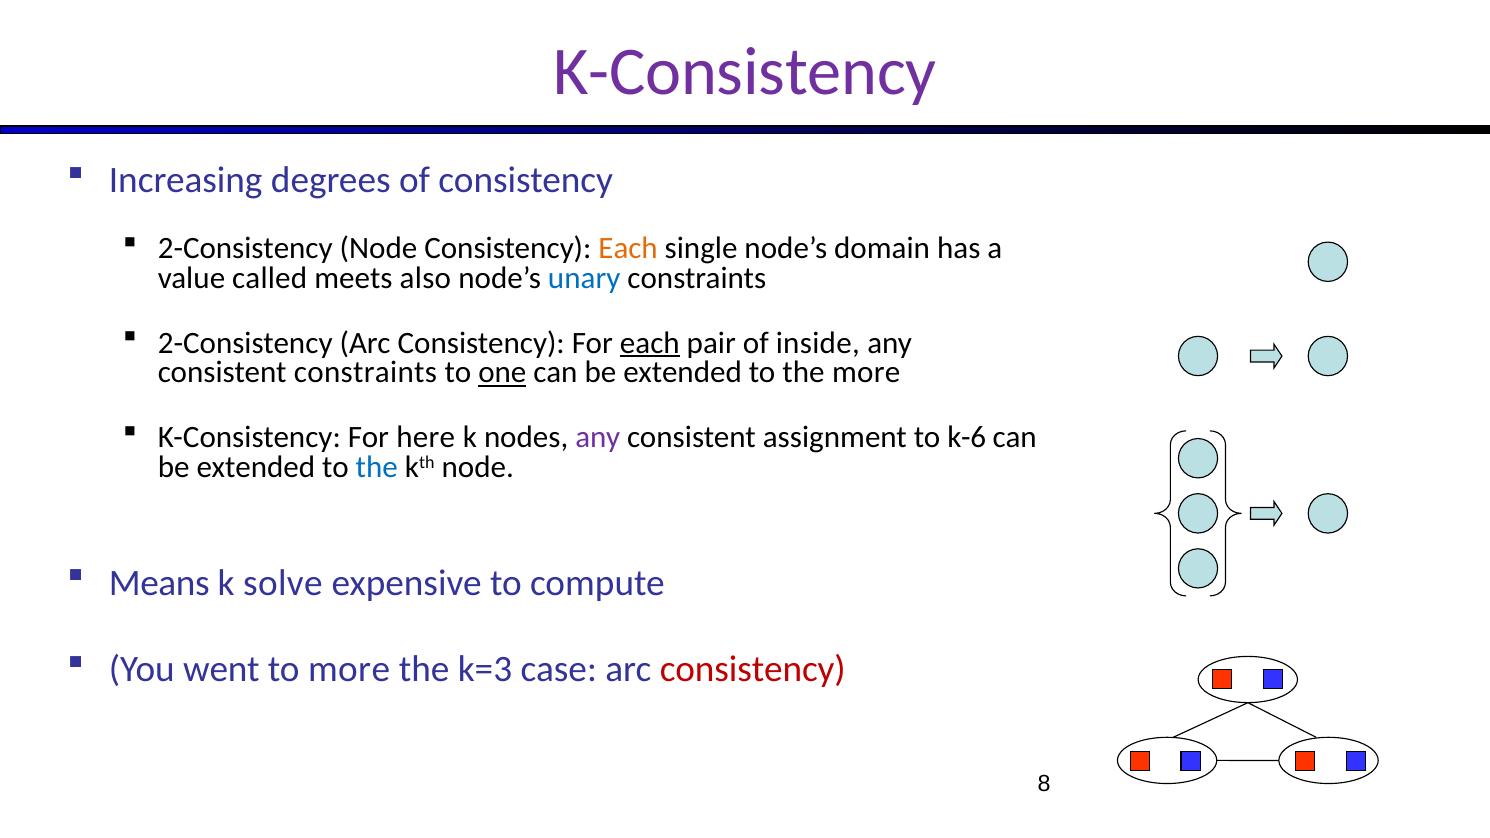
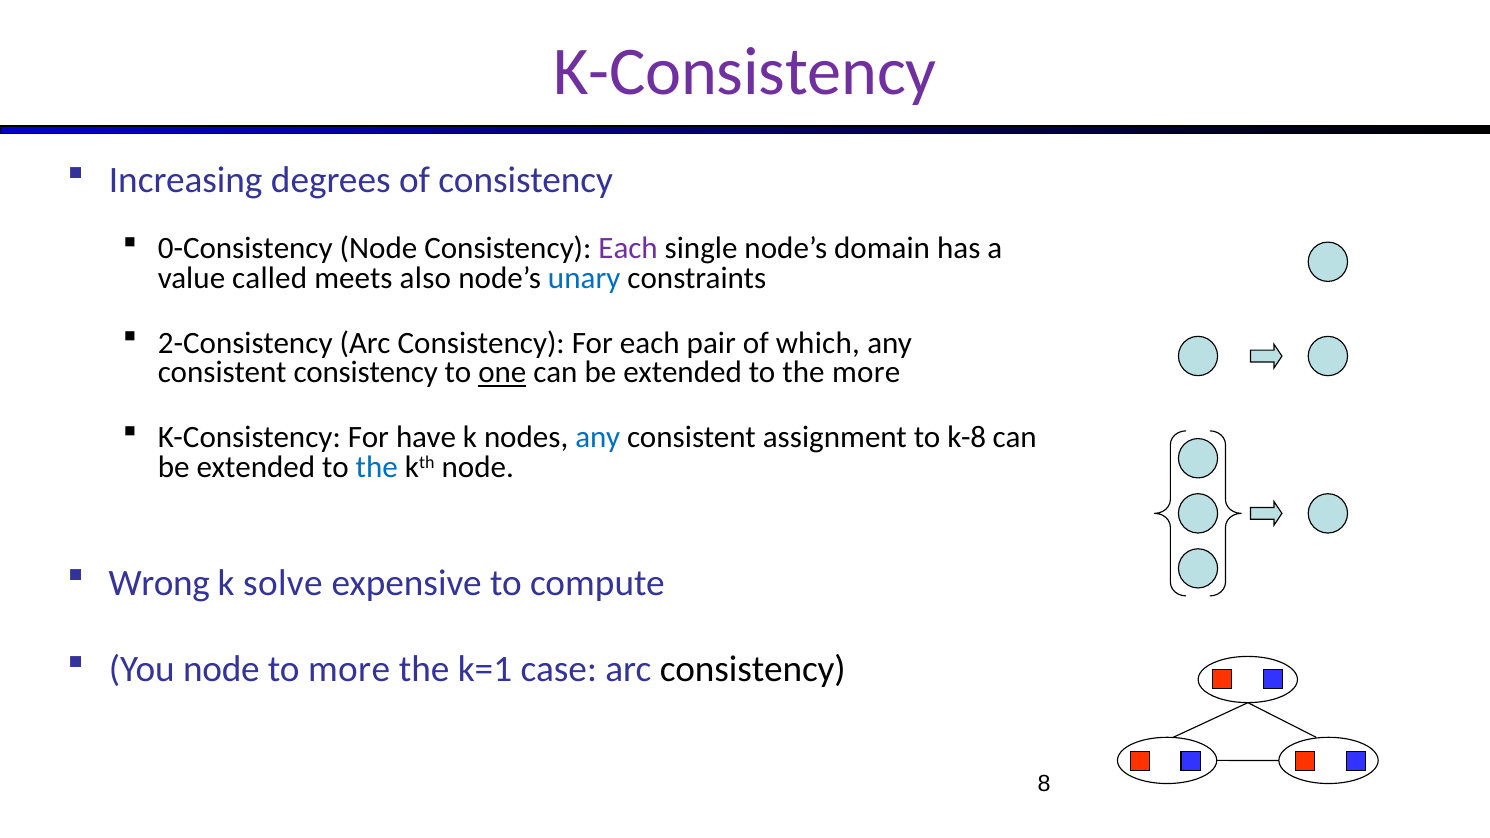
2-Consistency: 2-Consistency -> 0-Consistency (245, 248)
Each colour: orange -> purple (628, 248)
each underline: present -> none (650, 343)
inside: inside -> which (818, 343)
consistent constraints: constraints -> consistency (366, 373)
here: here -> have (426, 437)
any colour: purple -> blue (598, 437)
k-6: k-6 -> k-8 (967, 437)
Means: Means -> Wrong (159, 583)
You went: went -> node (221, 669)
k=3: k=3 -> k=1 (485, 669)
consistency colour: red -> black (753, 669)
